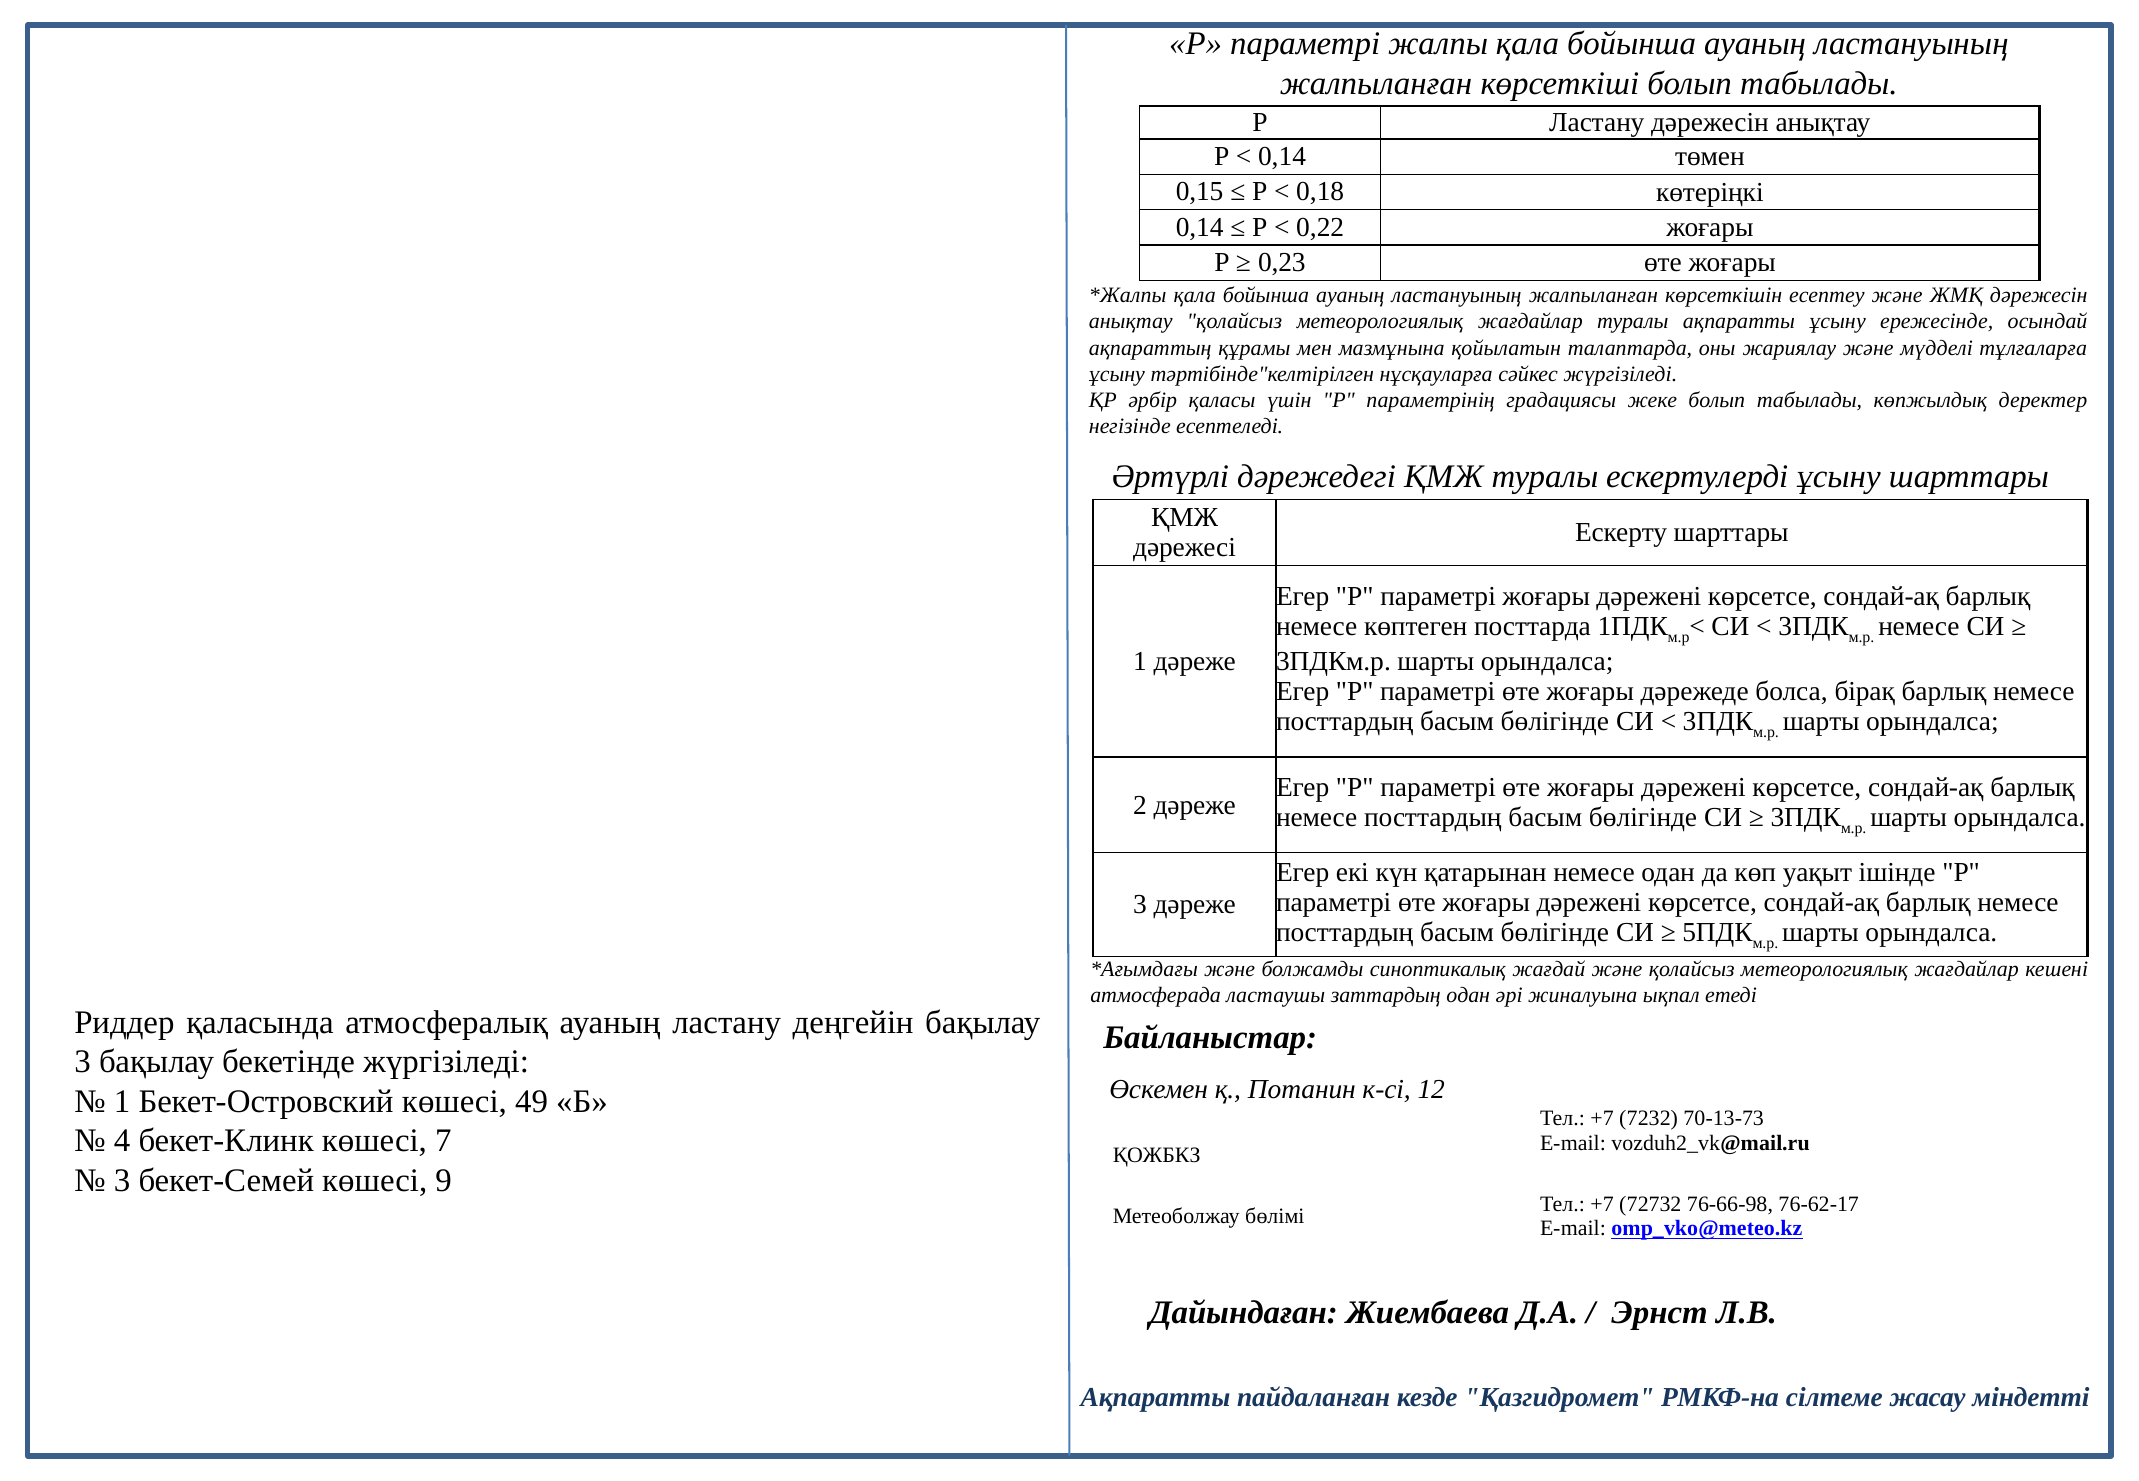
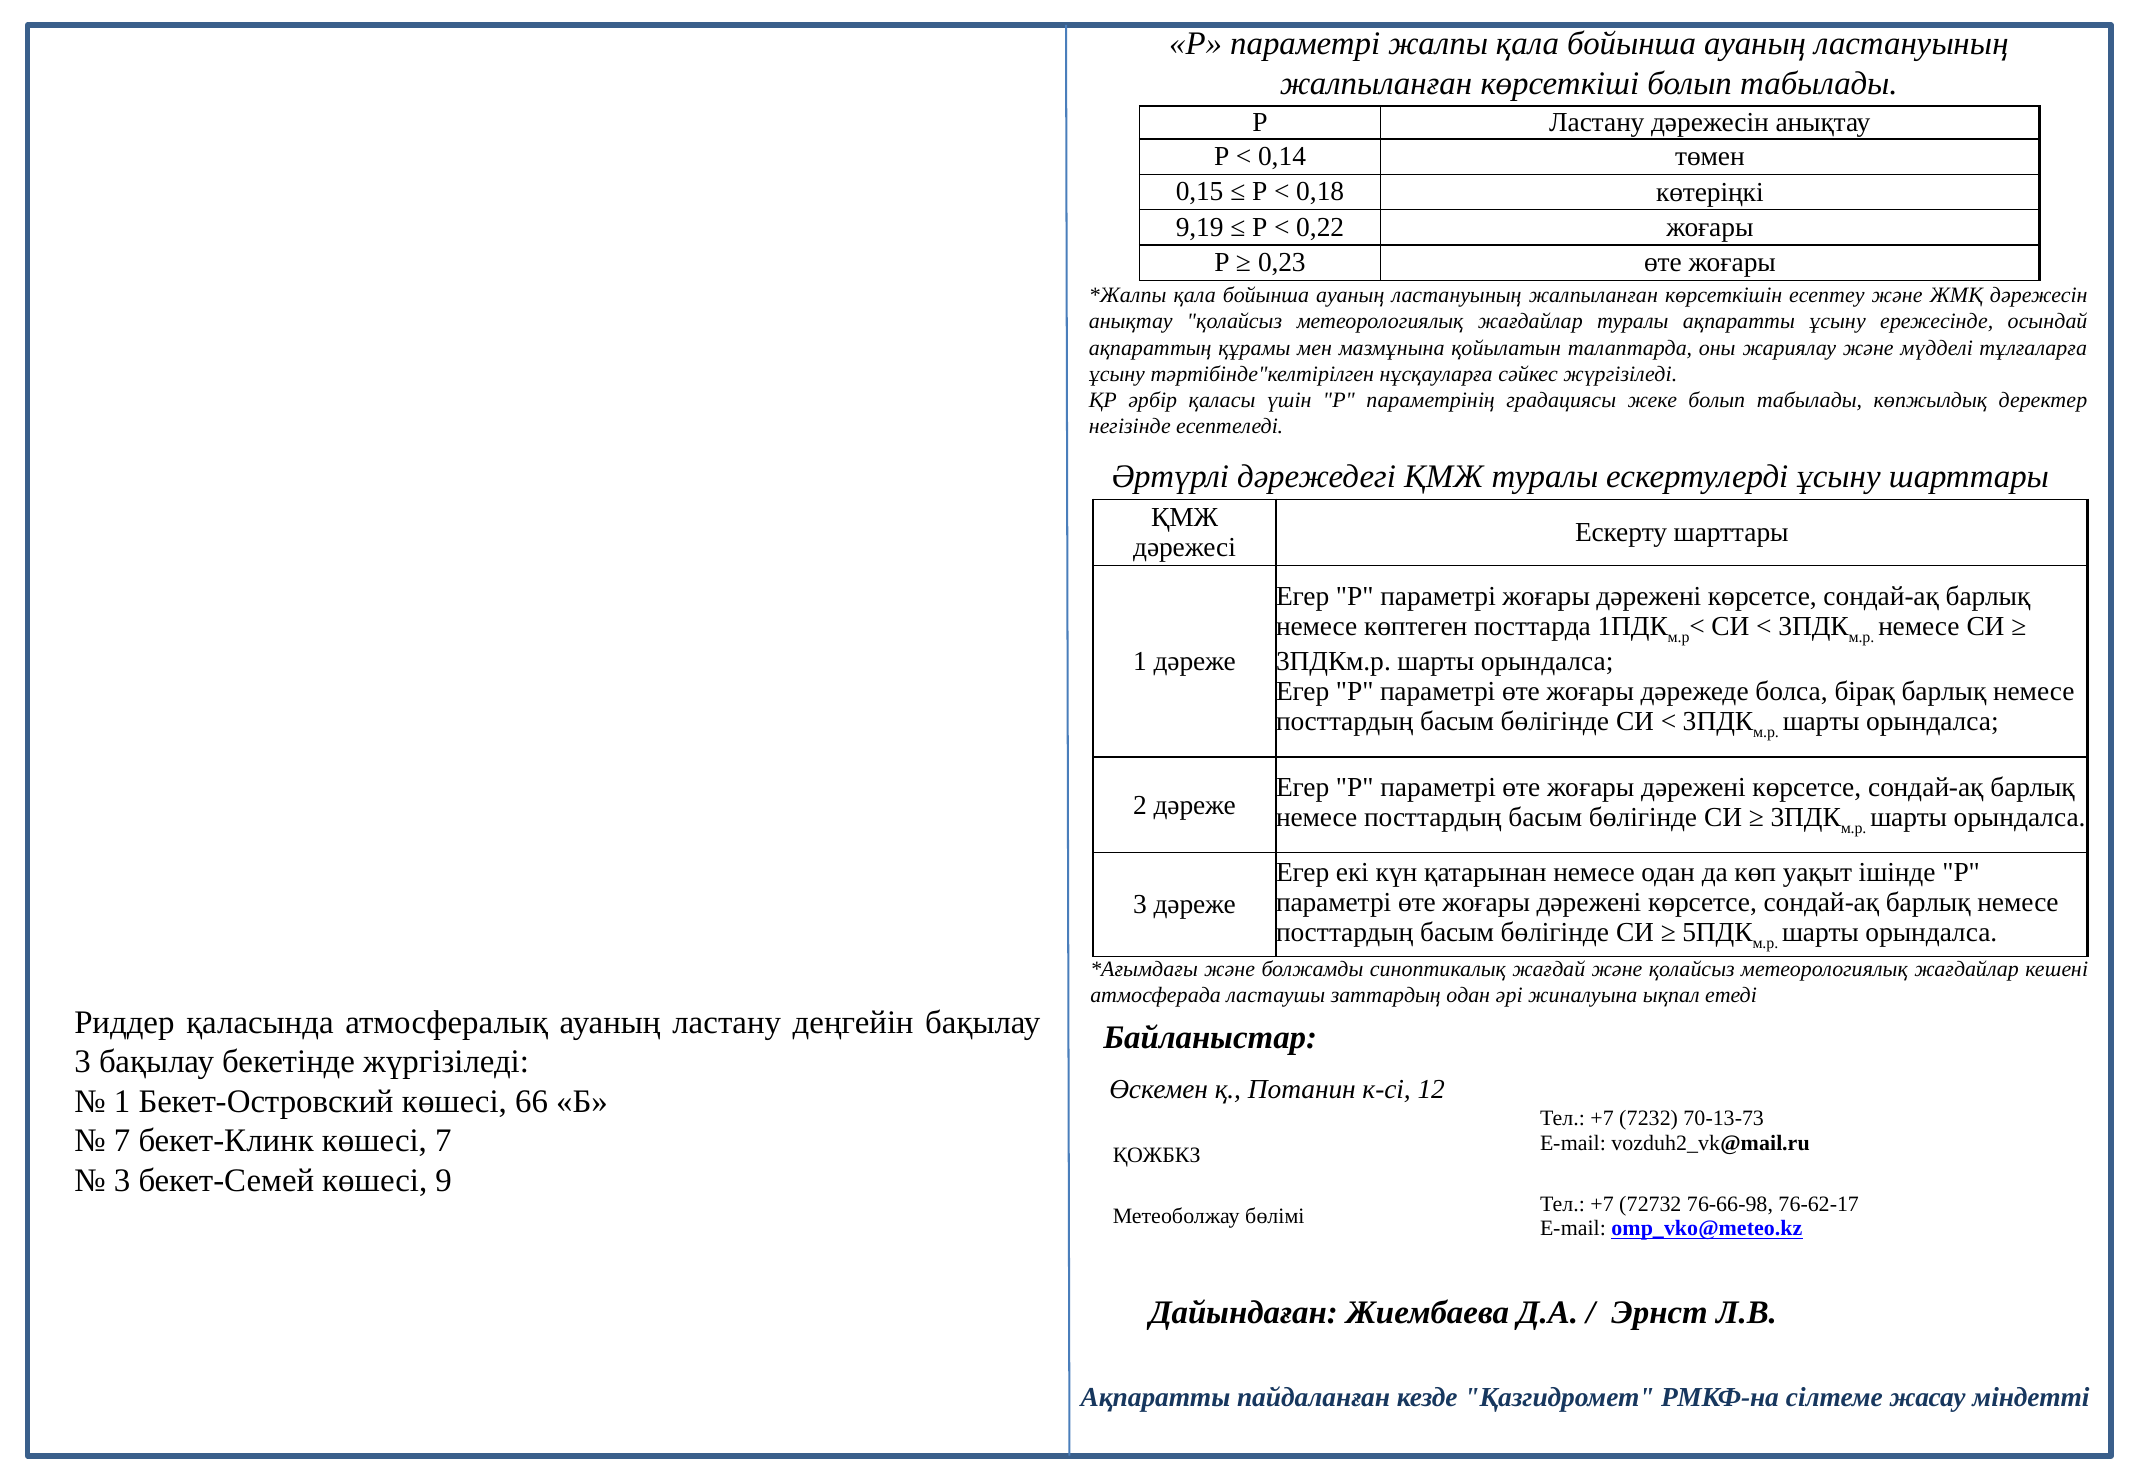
0,14: 0,14 -> 9,19 (1200, 227)
49: 49 -> 66 (532, 1101)
4: 4 -> 7 (122, 1141)
